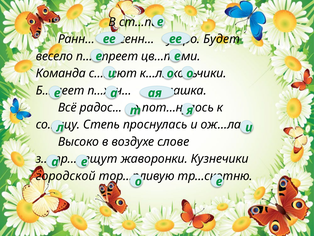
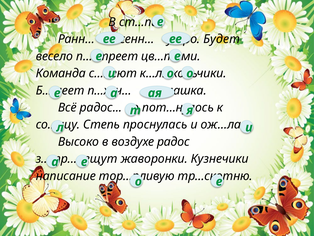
воздухе слове: слове -> радос (173, 141)
городской: городской -> написание (66, 176)
